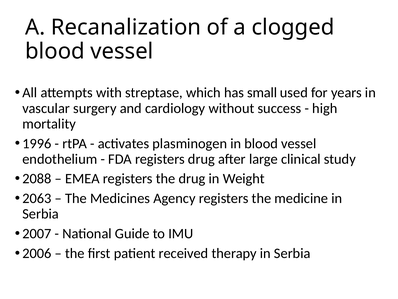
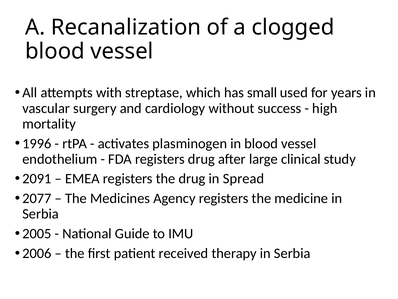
2088: 2088 -> 2091 (37, 178)
Weight: Weight -> Spread (244, 178)
2063: 2063 -> 2077 (37, 198)
2007: 2007 -> 2005 (37, 233)
